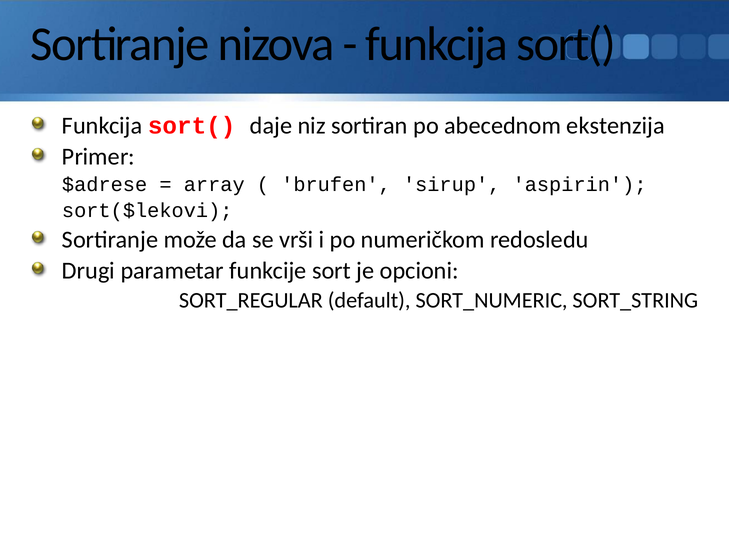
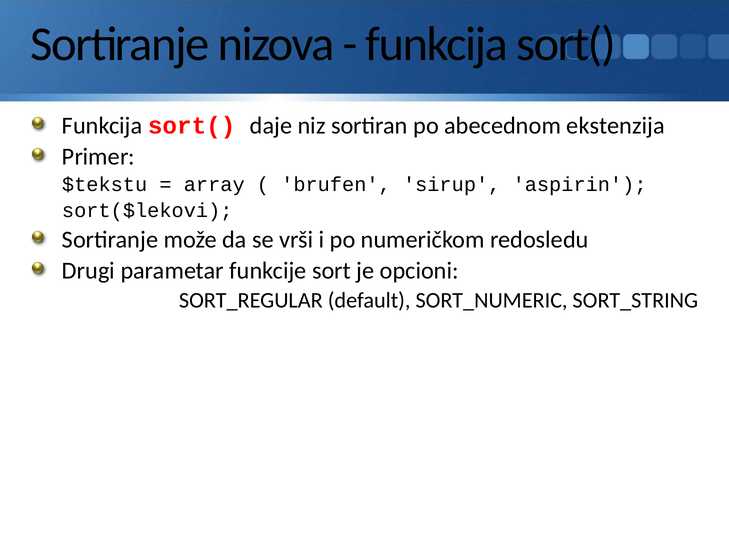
$adrese: $adrese -> $tekstu (105, 185)
